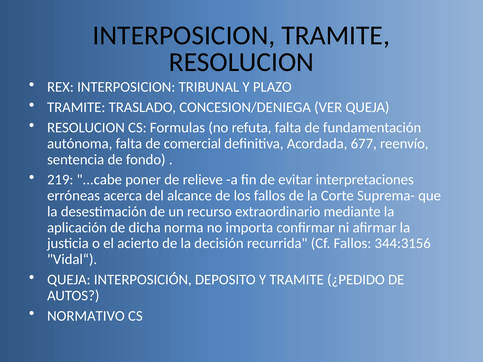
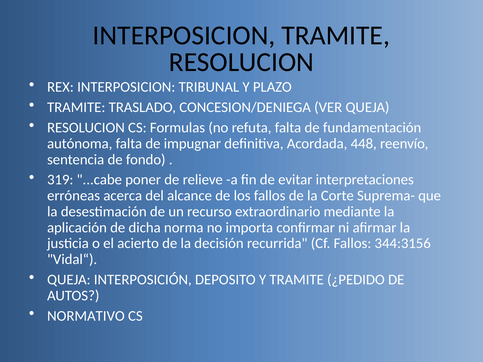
comercial: comercial -> impugnar (192, 144)
677: 677 -> 448 (364, 144)
219: 219 -> 319 (60, 180)
